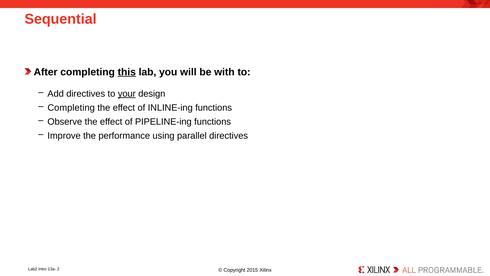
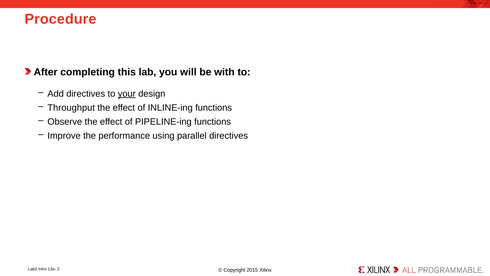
Sequential: Sequential -> Procedure (60, 19)
this underline: present -> none (127, 72)
Completing: Completing -> Throughput (71, 108)
